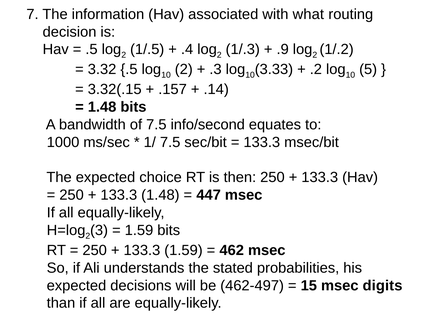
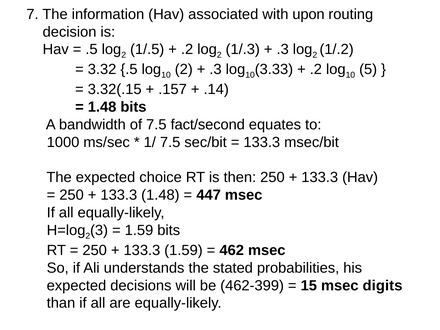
what: what -> upon (309, 14)
.4: .4 -> .2 (187, 49)
.9: .9 -> .3 (283, 49)
info/second: info/second -> fact/second (208, 125)
462-497: 462-497 -> 462-399 (252, 286)
